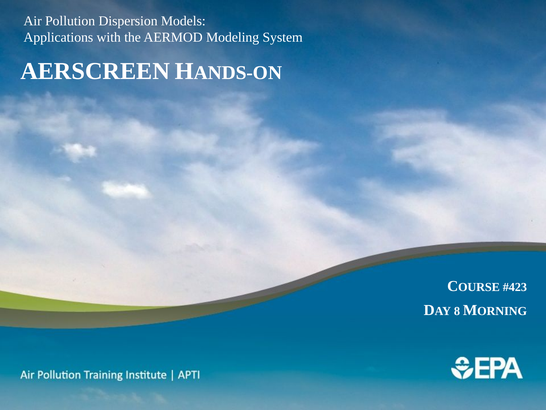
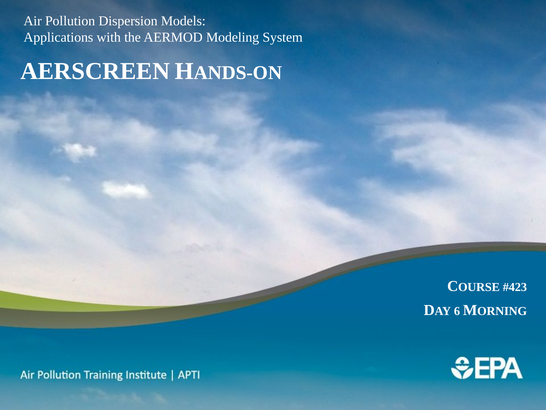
8: 8 -> 6 (457, 311)
